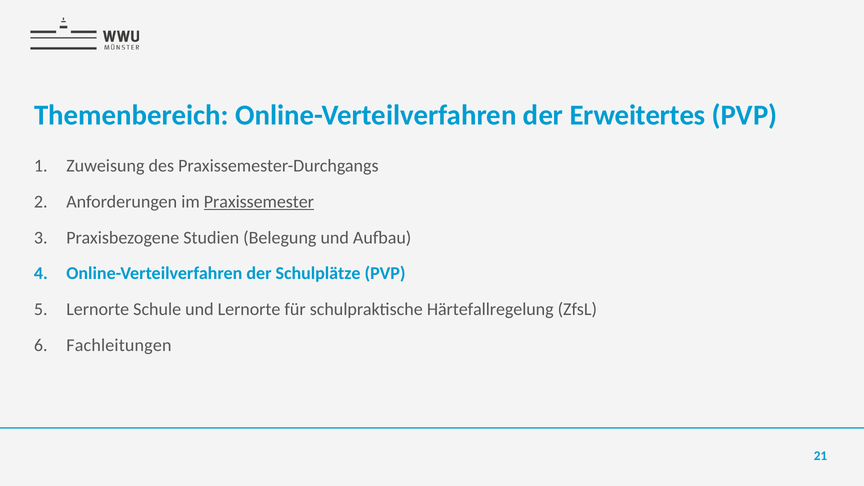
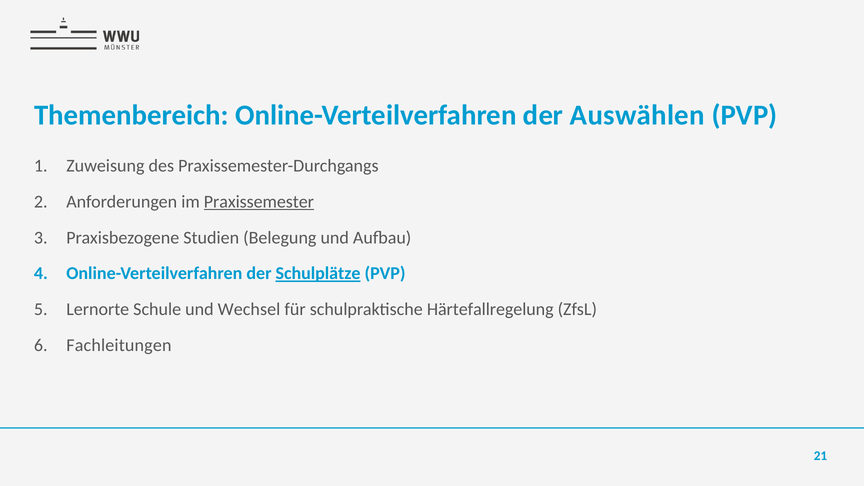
Erweitertes: Erweitertes -> Auswählen (637, 115)
Schulplätze underline: none -> present (318, 274)
und Lernorte: Lernorte -> Wechsel (249, 309)
